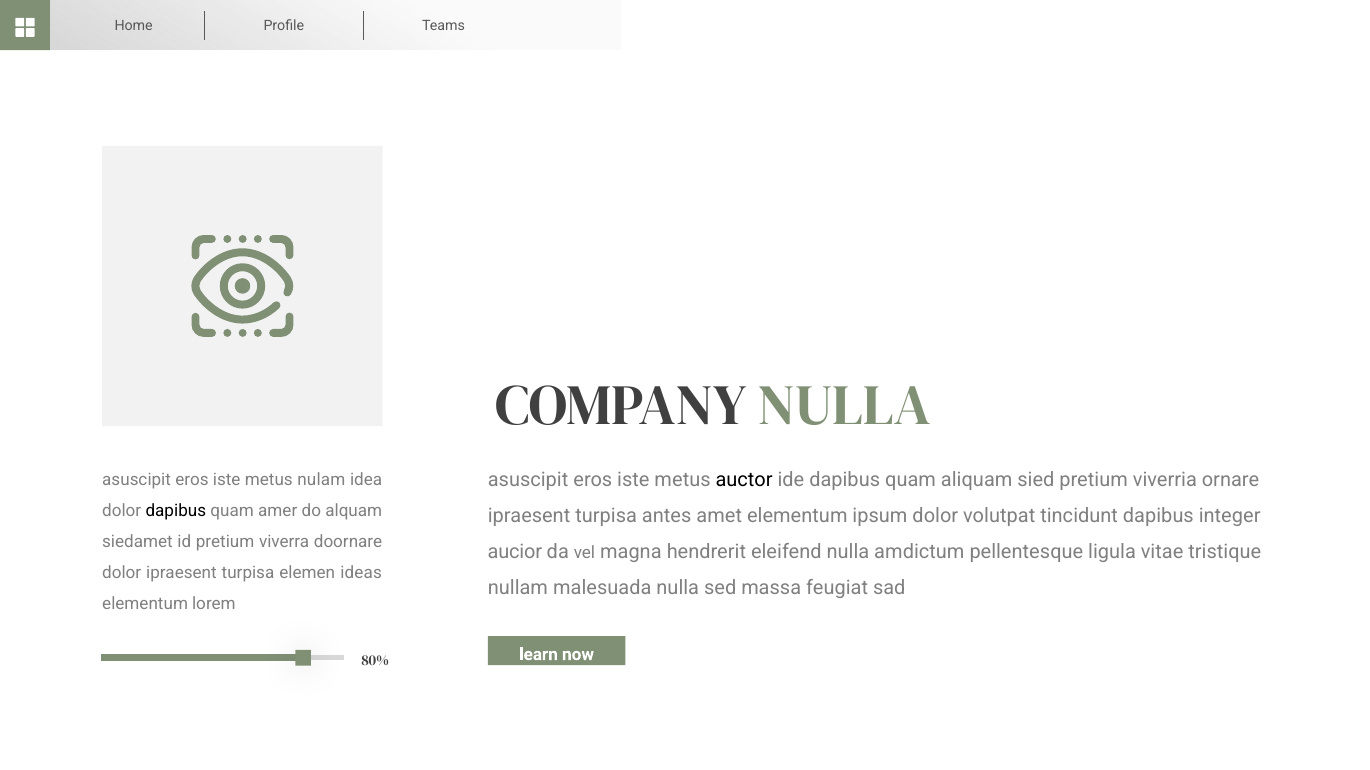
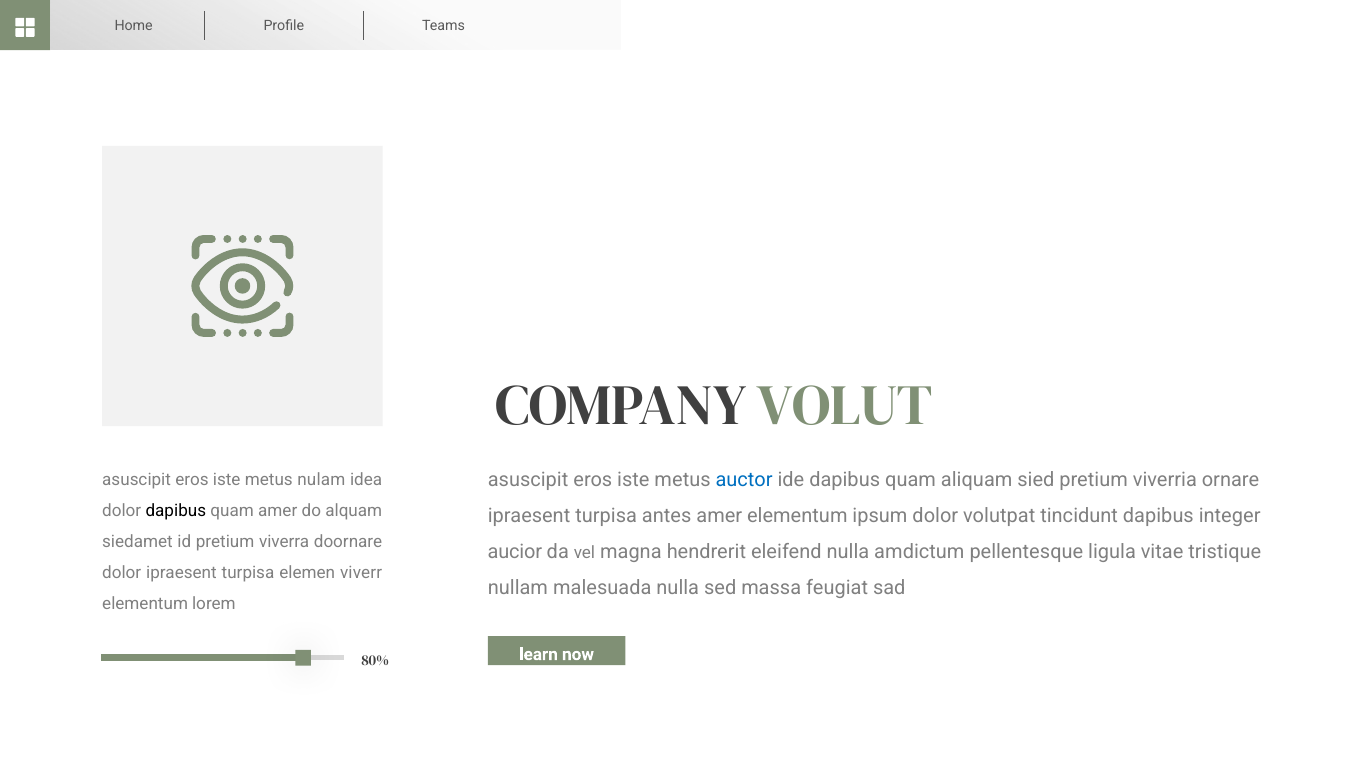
COMPANY NULLA: NULLA -> VOLUT (845, 406)
auctor colour: black -> blue (744, 480)
antes amet: amet -> amer (719, 516)
ideas: ideas -> viverr (361, 573)
